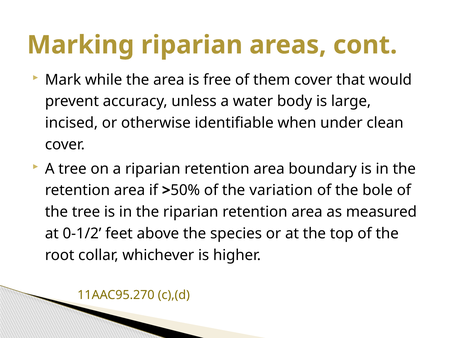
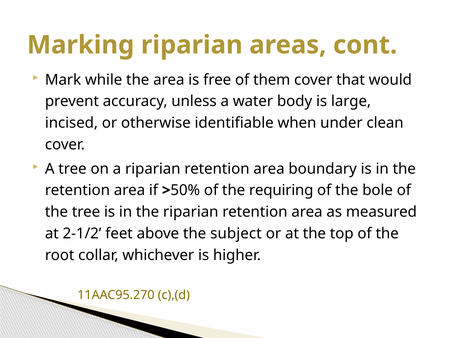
variation: variation -> requiring (281, 190)
0-1/2: 0-1/2 -> 2-1/2 (82, 233)
species: species -> subject (236, 233)
